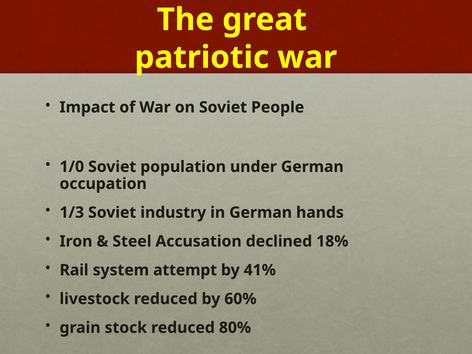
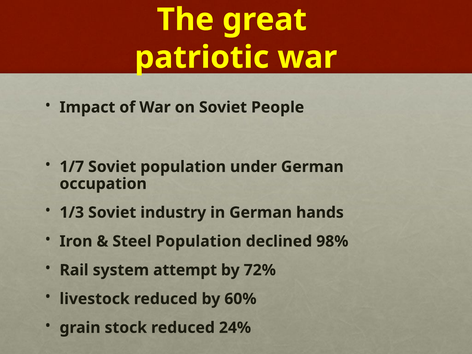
1/0: 1/0 -> 1/7 (72, 167)
Steel Accusation: Accusation -> Population (199, 241)
18%: 18% -> 98% (332, 241)
41%: 41% -> 72% (260, 270)
80%: 80% -> 24% (235, 328)
